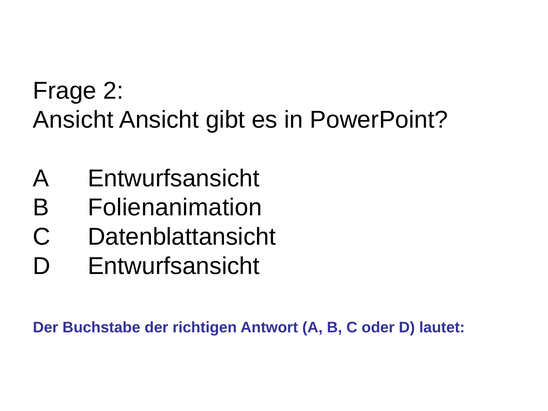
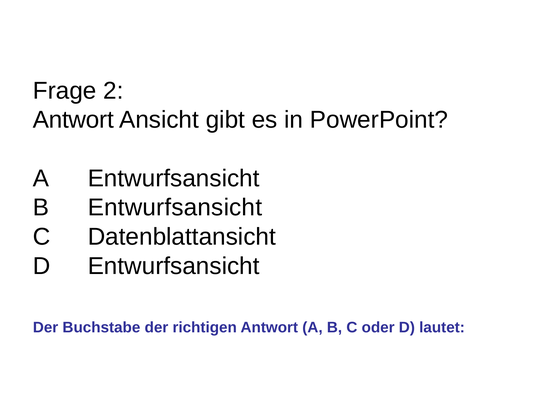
Ansicht: Ansicht -> Antwort (73, 120)
B Folienanimation: Folienanimation -> Entwurfsansicht (175, 208)
